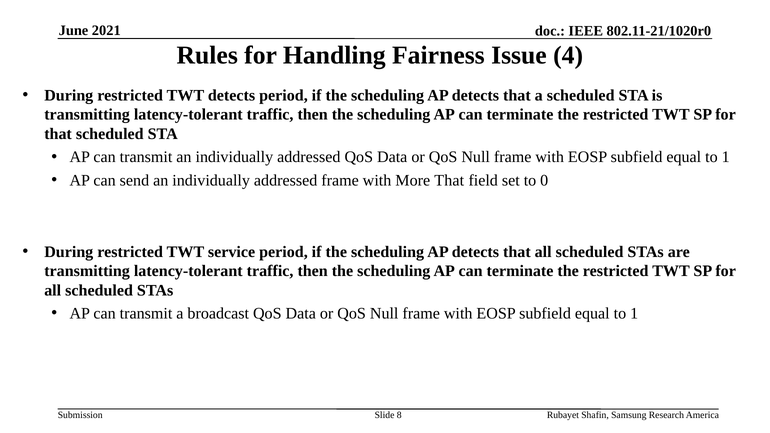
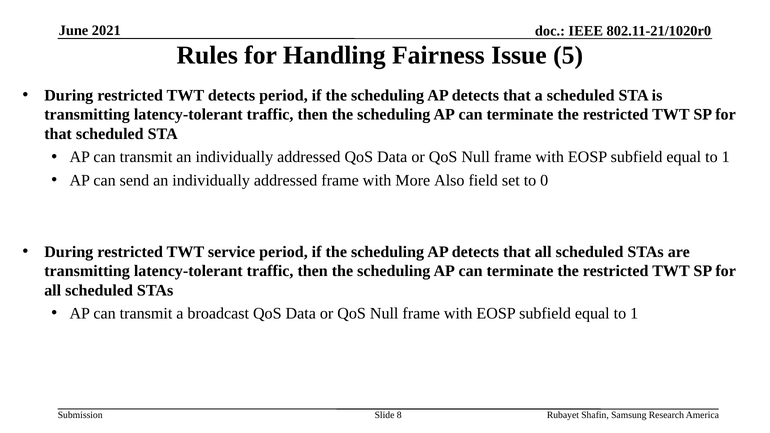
4: 4 -> 5 (568, 55)
More That: That -> Also (449, 181)
